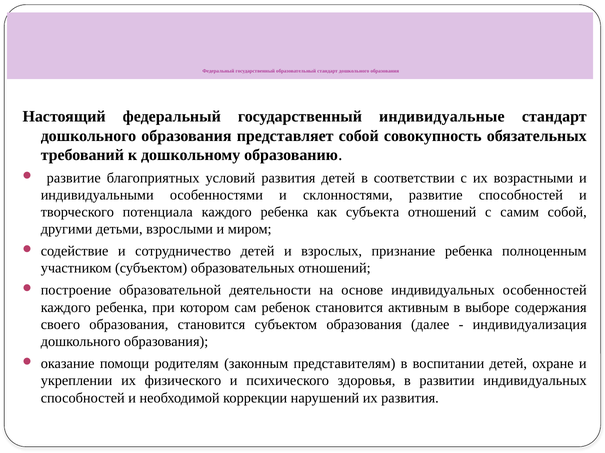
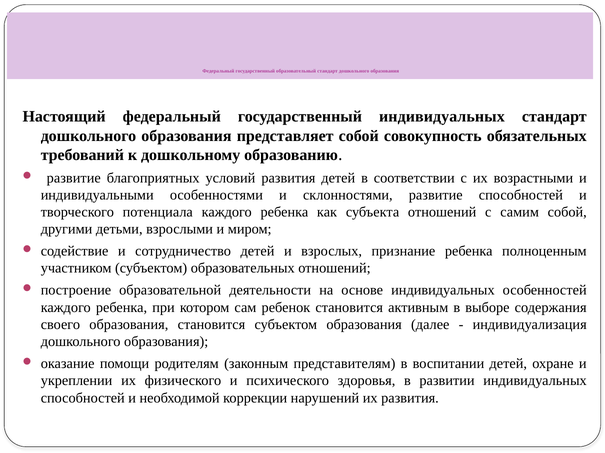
государственный индивидуальные: индивидуальные -> индивидуальных (442, 117)
